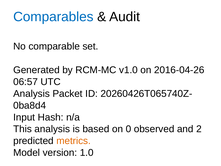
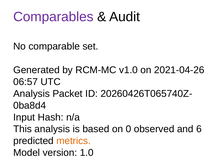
Comparables colour: blue -> purple (53, 17)
2016-04-26: 2016-04-26 -> 2021-04-26 (179, 70)
2: 2 -> 6 (199, 129)
